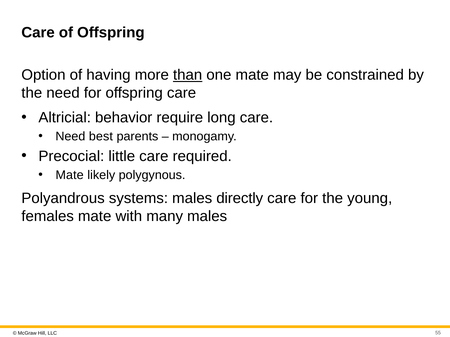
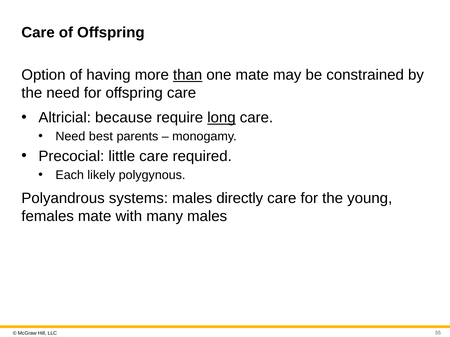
behavior: behavior -> because (124, 118)
long underline: none -> present (221, 118)
Mate: Mate -> Each (70, 175)
